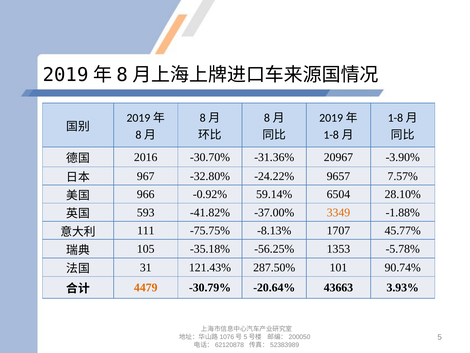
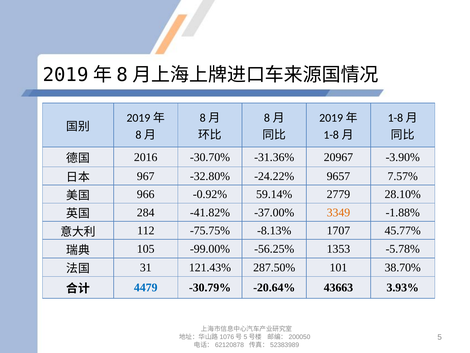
6504: 6504 -> 2779 (338, 194)
593: 593 -> 284 (146, 212)
111: 111 -> 112 (146, 230)
-35.18%: -35.18% -> -99.00% (210, 249)
90.74%: 90.74% -> 38.70% (403, 267)
4479 colour: orange -> blue (146, 287)
